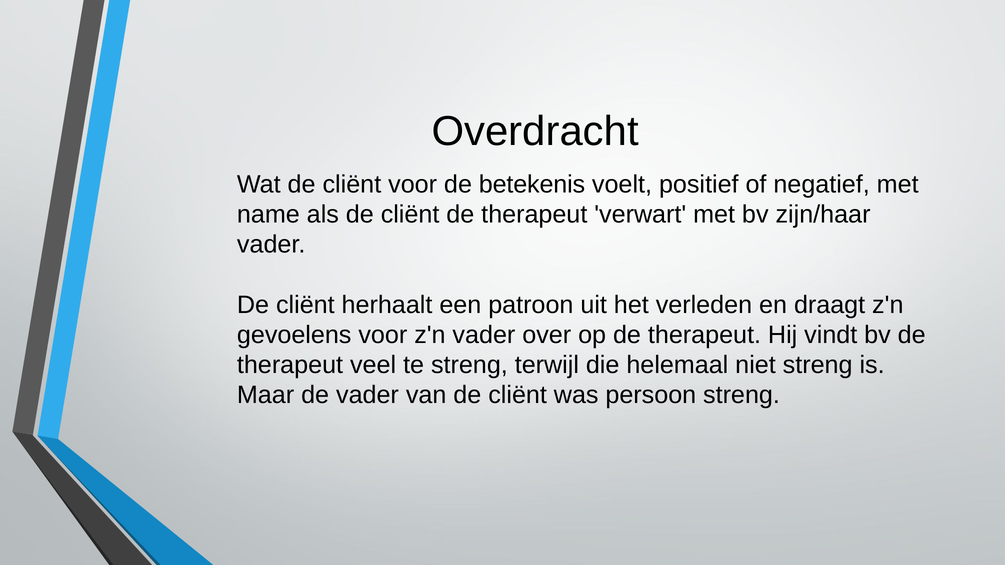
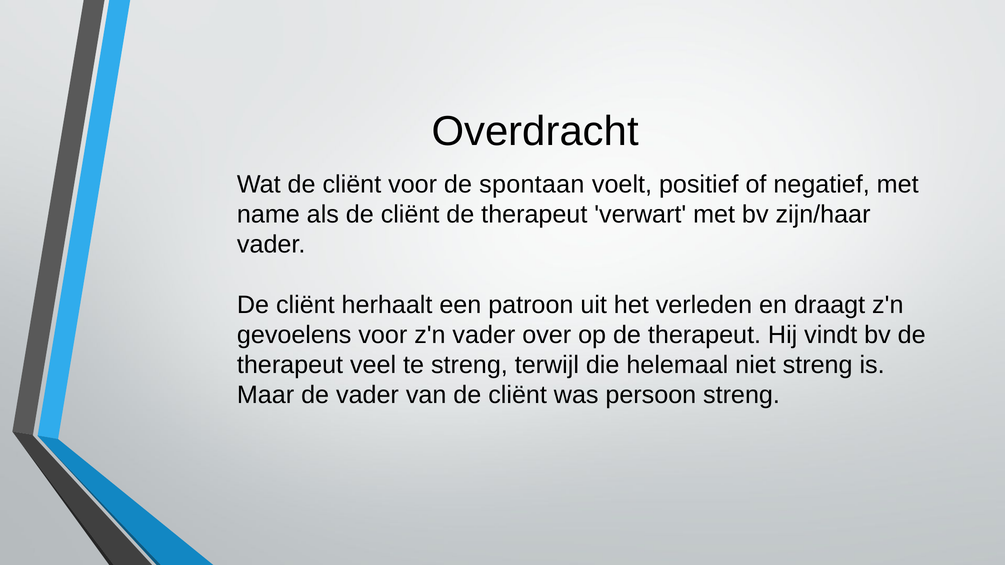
betekenis: betekenis -> spontaan (532, 184)
